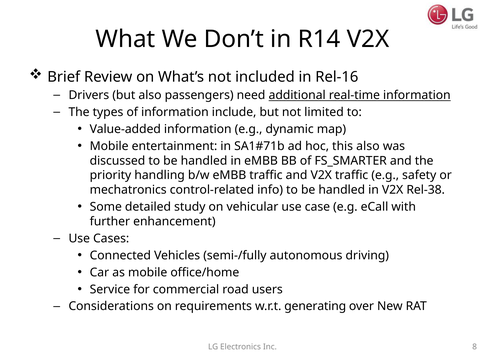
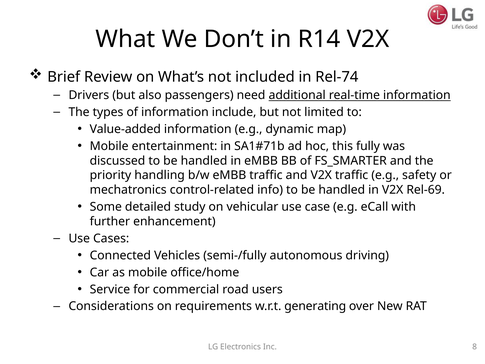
Rel-16: Rel-16 -> Rel-74 (337, 77)
this also: also -> fully (368, 146)
Rel-38: Rel-38 -> Rel-69 (426, 190)
